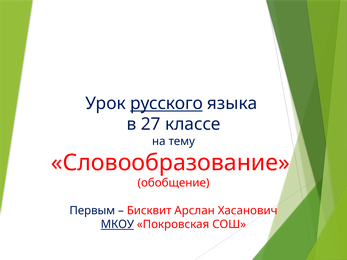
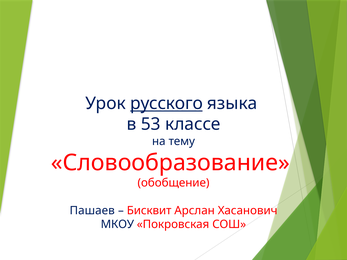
27: 27 -> 53 (151, 124)
Первым: Первым -> Пашаев (92, 211)
МКОУ underline: present -> none (117, 225)
